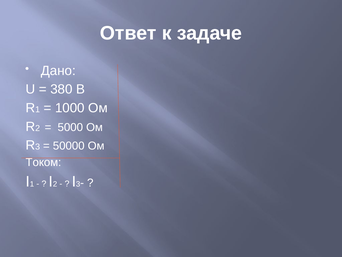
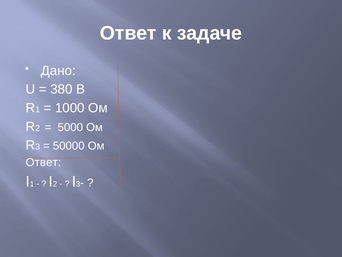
Током: Током -> Ответ (43, 162)
